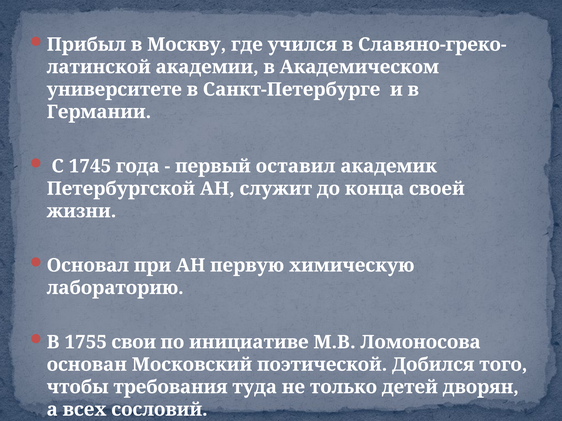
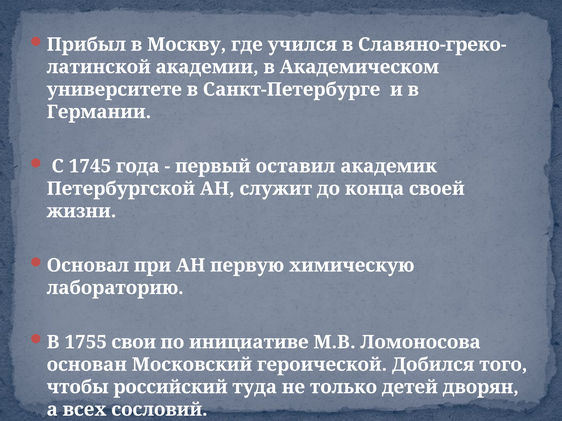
поэтической: поэтической -> героической (322, 365)
требования: требования -> российский (171, 387)
